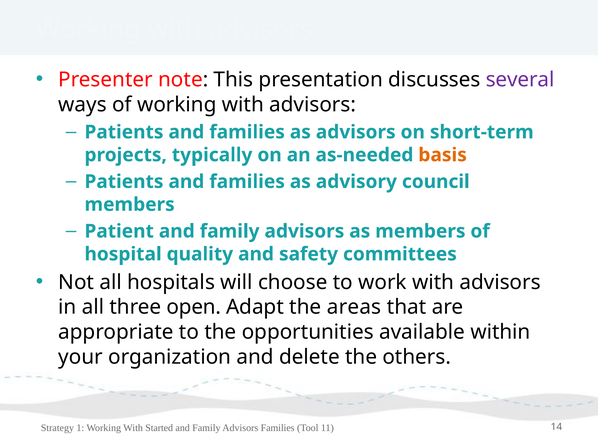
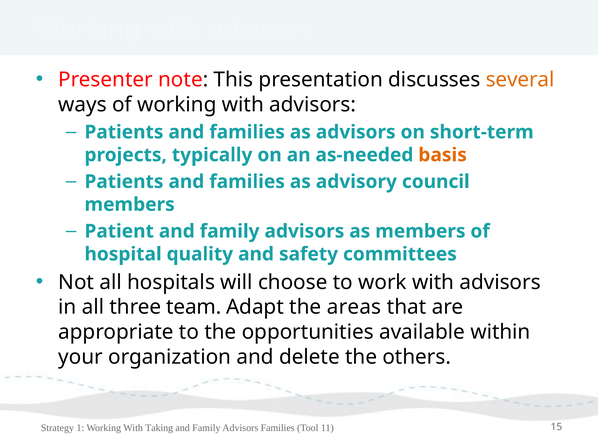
several colour: purple -> orange (520, 80)
open: open -> team (194, 307)
Started: Started -> Taking (159, 428)
14: 14 -> 15 (556, 428)
